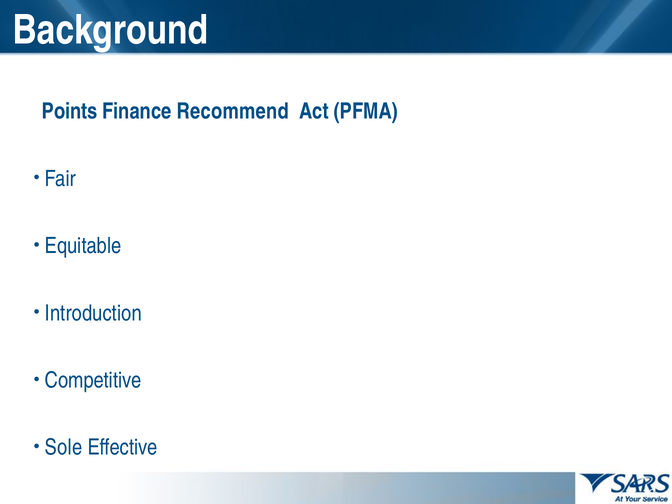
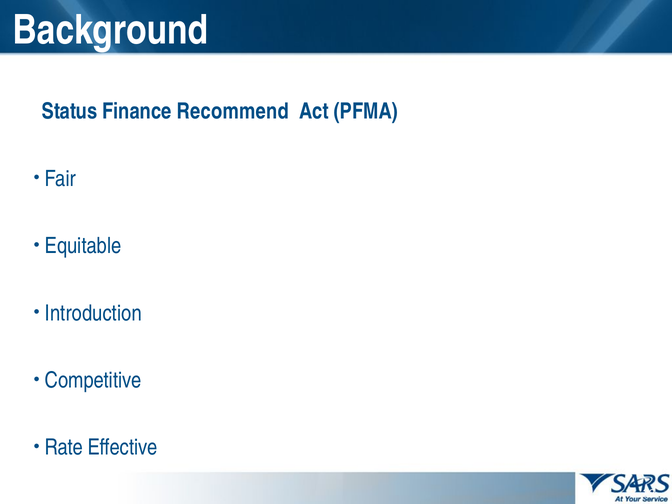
Points: Points -> Status (70, 112)
Sole: Sole -> Rate (64, 448)
